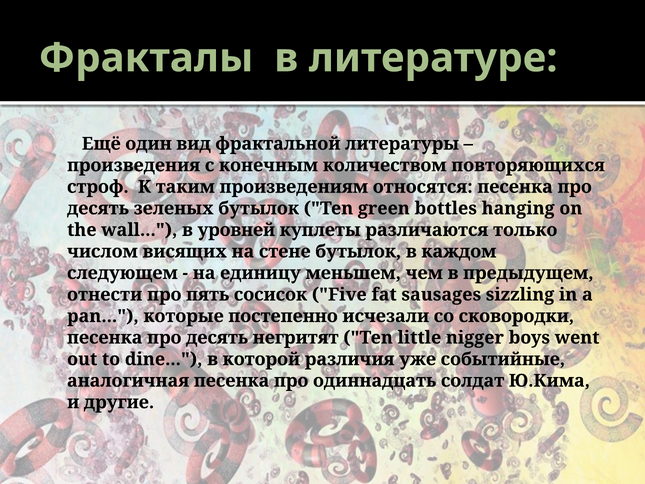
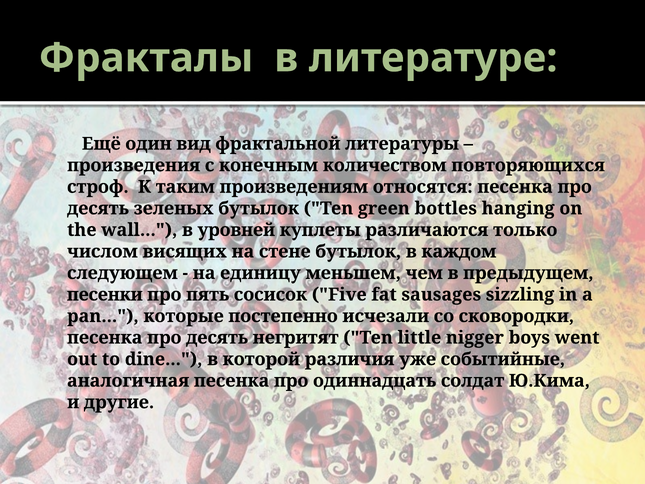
отнести: отнести -> песенки (105, 294)
